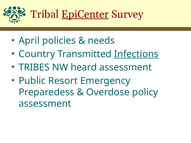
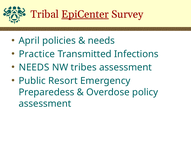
Country: Country -> Practice (37, 54)
Infections underline: present -> none (136, 54)
TRIBES: TRIBES -> NEEDS (34, 68)
heard: heard -> tribes (84, 68)
